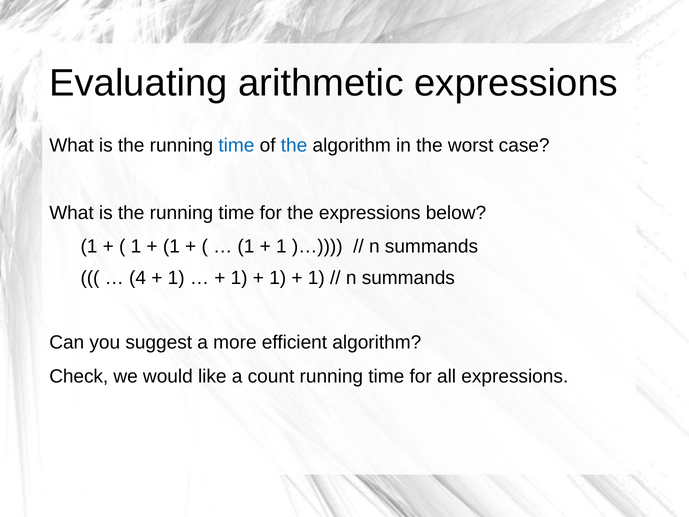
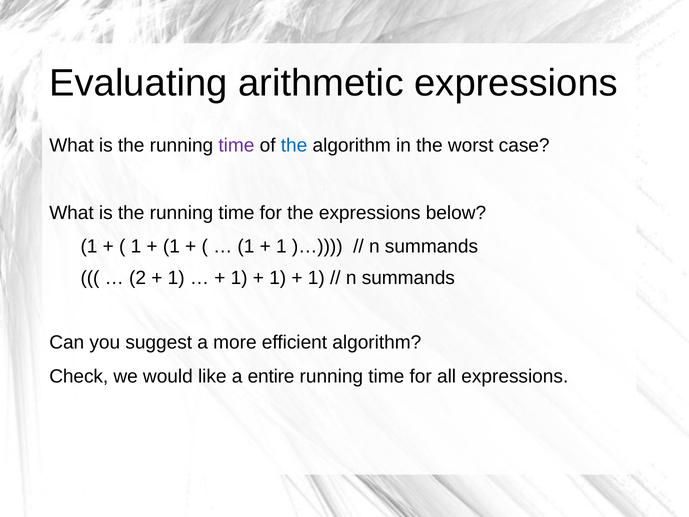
time colour: blue -> purple (236, 145)
4: 4 -> 2 (138, 278)
count: count -> entire (271, 376)
